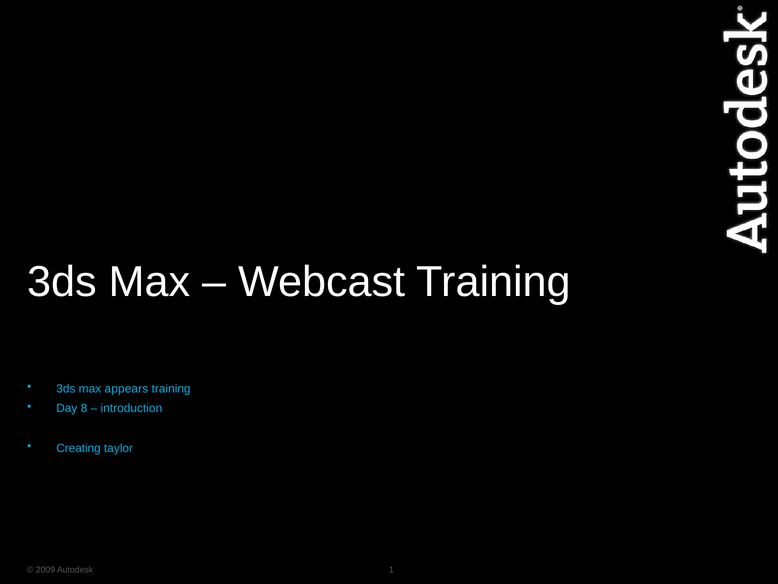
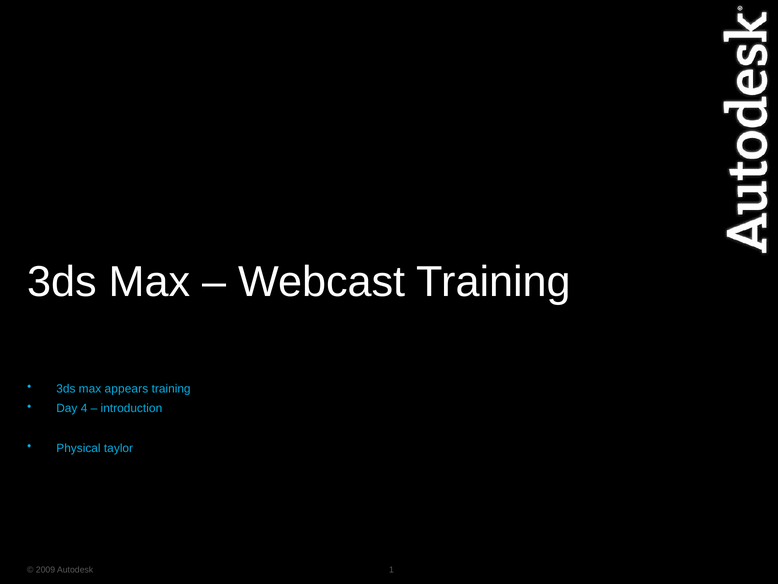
8: 8 -> 4 (84, 408)
Creating: Creating -> Physical (78, 448)
